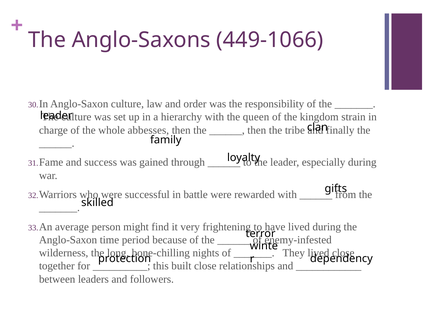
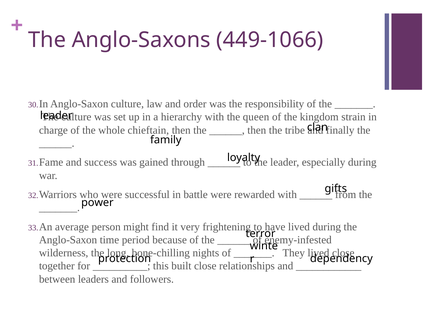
abbesses: abbesses -> chieftain (148, 130)
skilled: skilled -> power (97, 203)
